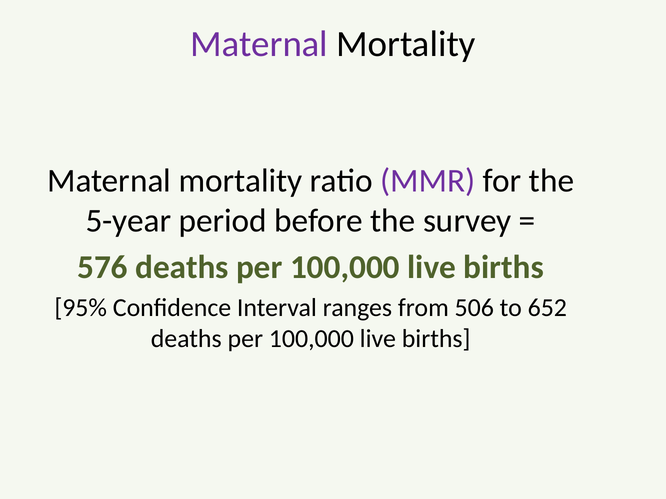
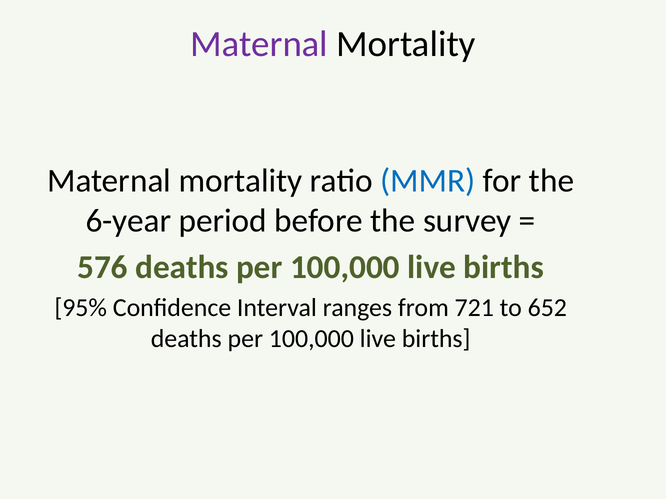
MMR colour: purple -> blue (428, 181)
5-year: 5-year -> 6-year (128, 221)
506: 506 -> 721 (474, 308)
